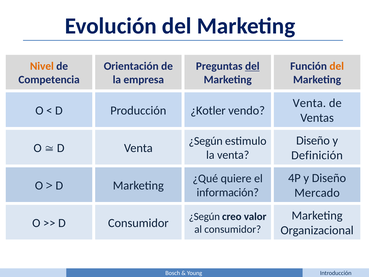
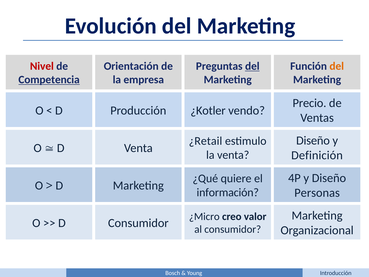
Nivel colour: orange -> red (42, 66)
Competencia underline: none -> present (49, 80)
Venta: Venta -> Precio (309, 103)
¿Según: ¿Según -> ¿Retail (206, 141)
Mercado: Mercado -> Personas (317, 193)
¿Según: ¿Según -> ¿Micro (204, 216)
